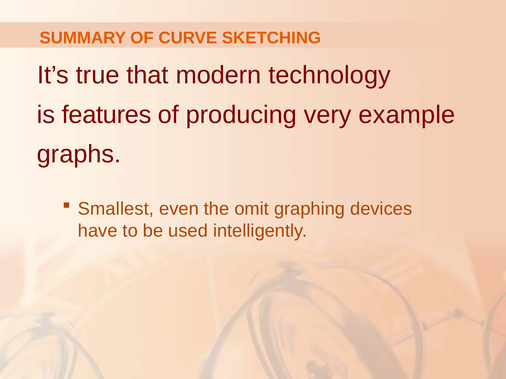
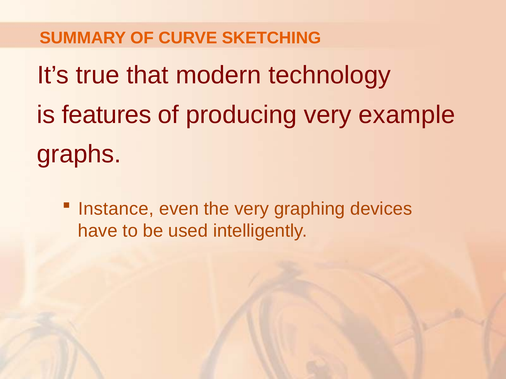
Smallest: Smallest -> Instance (116, 209)
the omit: omit -> very (252, 209)
